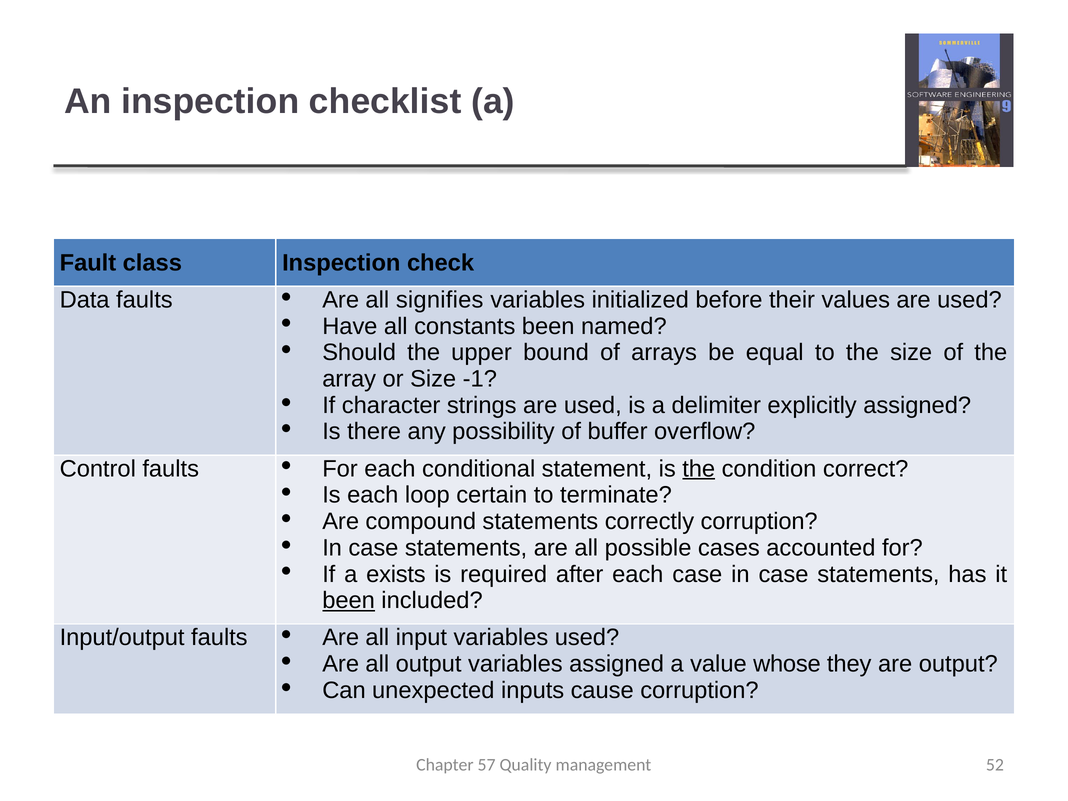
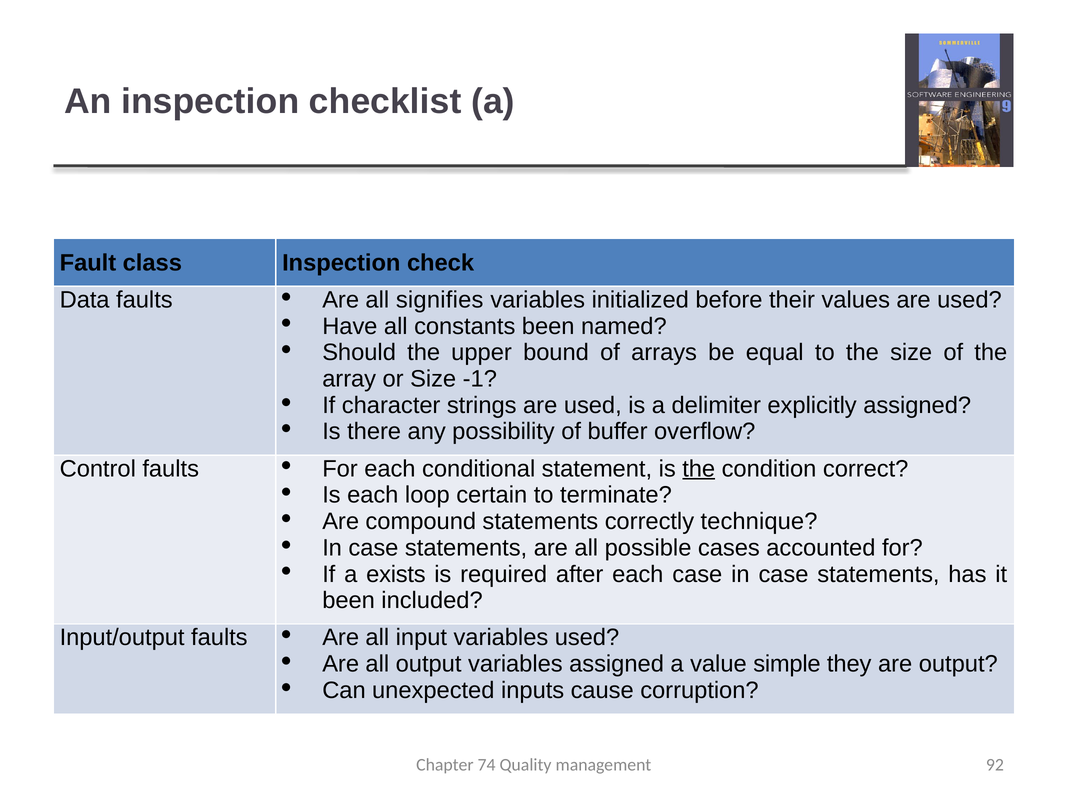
correctly corruption: corruption -> technique (759, 521)
been underline: present -> none (349, 601)
whose: whose -> simple (787, 664)
57: 57 -> 74 (487, 765)
52: 52 -> 92 (995, 765)
